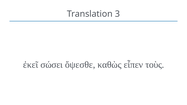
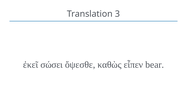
τοὺς: τοὺς -> bear (155, 65)
